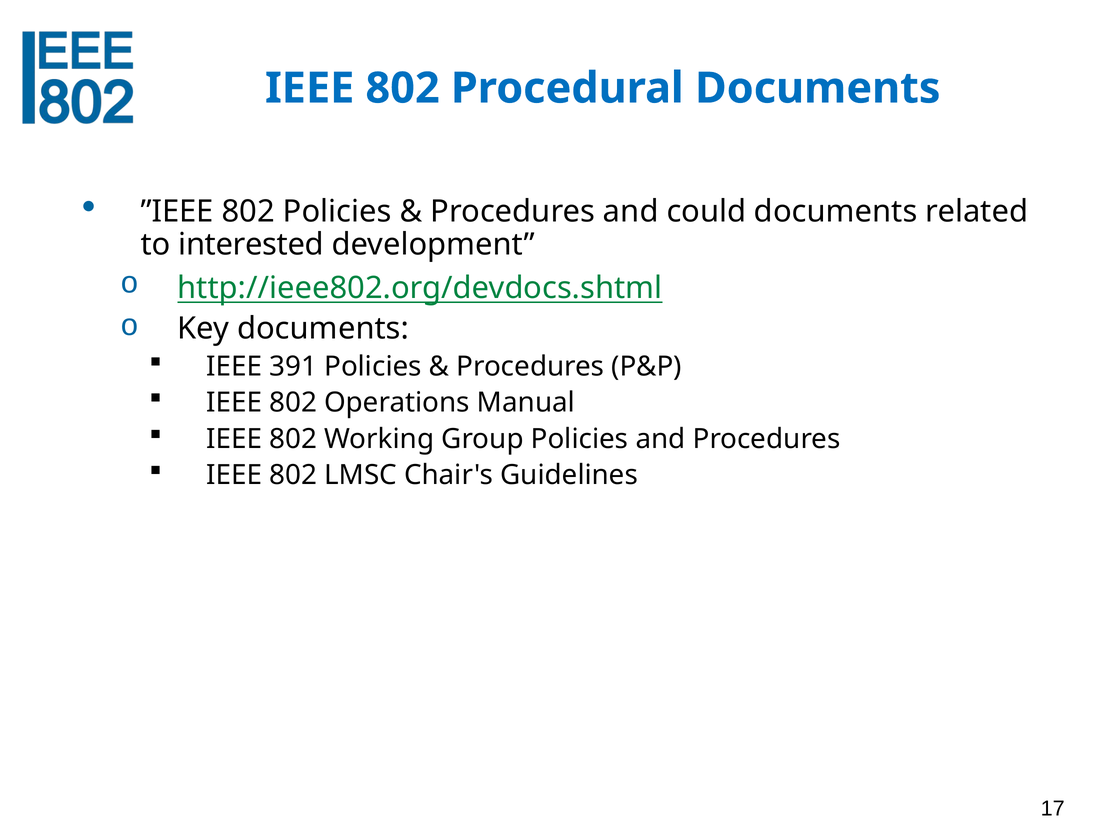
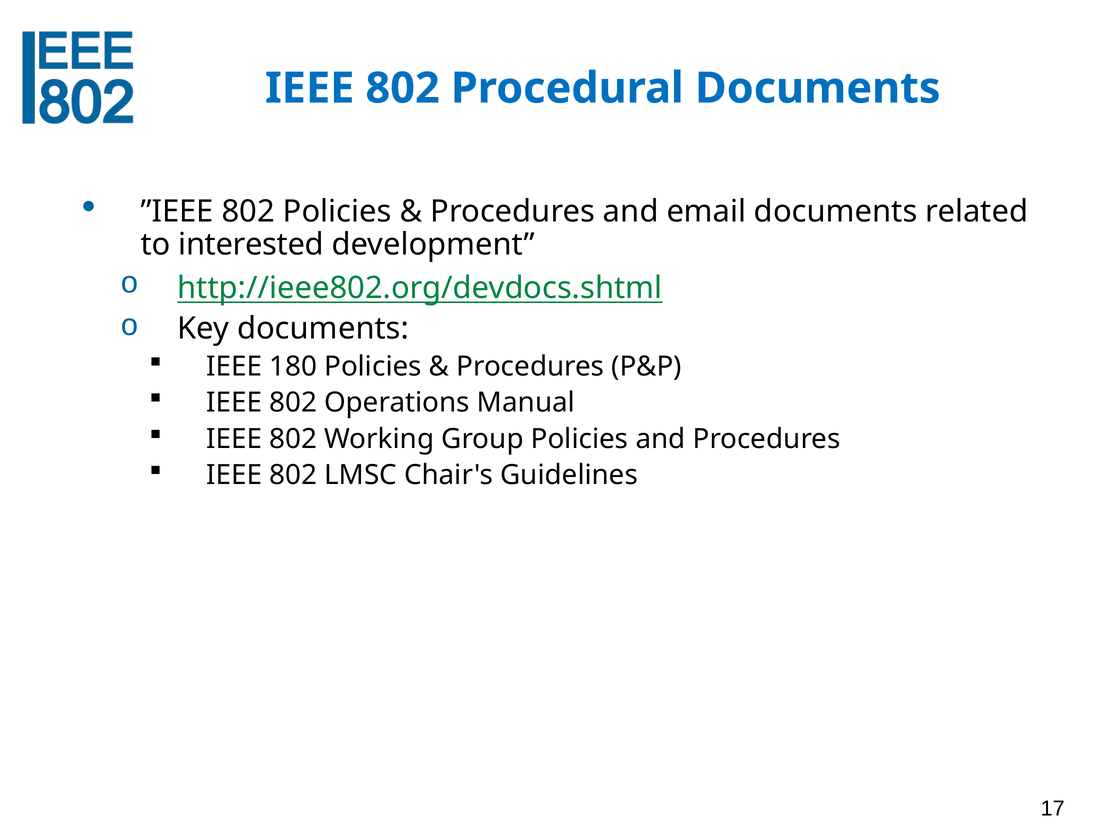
could: could -> email (706, 211)
391: 391 -> 180 (293, 366)
